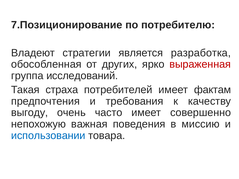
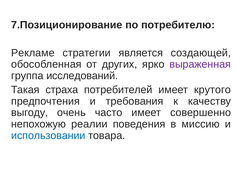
Владеют: Владеют -> Рекламе (33, 53)
разработка: разработка -> создающей (201, 53)
выраженная colour: red -> purple (200, 64)
фактам: фактам -> крутого (212, 90)
важная: важная -> реалии (89, 124)
